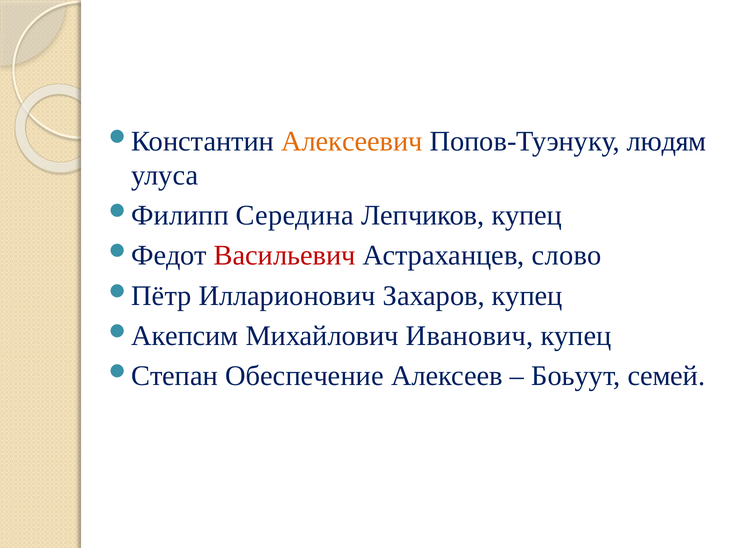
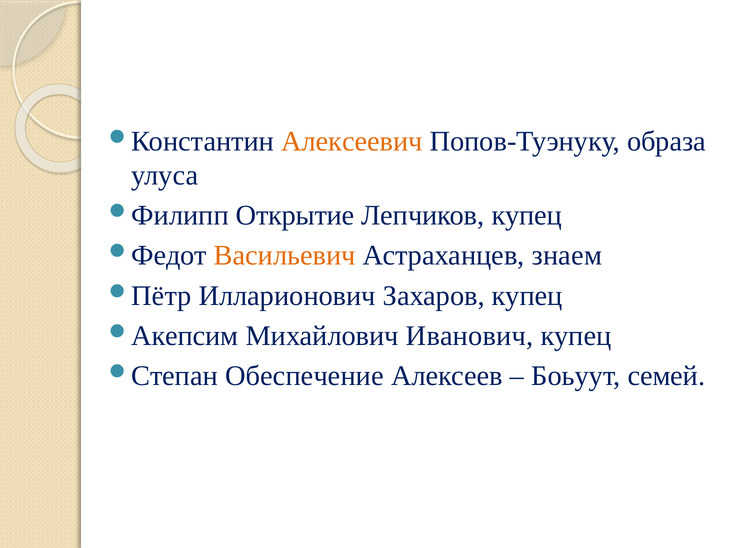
людям: людям -> образа (666, 141)
Середина: Середина -> Открытие (295, 215)
Васильевич colour: red -> orange (285, 256)
слово: слово -> знаем (567, 256)
